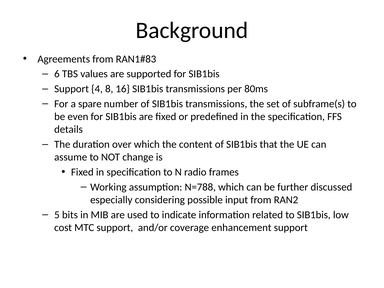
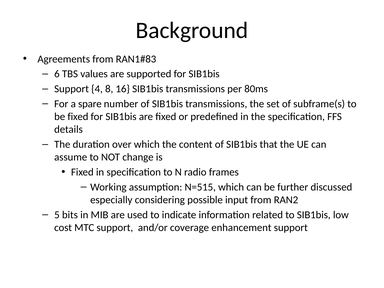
be even: even -> fixed (78, 117)
N=788: N=788 -> N=515 (200, 187)
